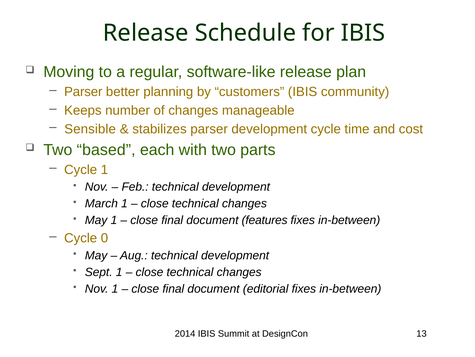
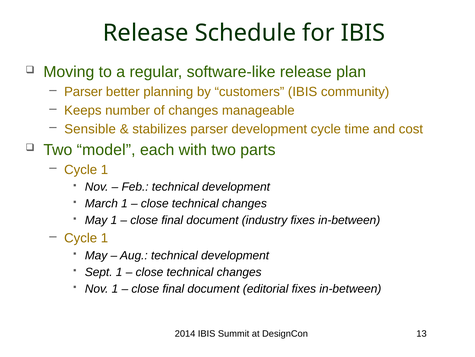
based: based -> model (106, 149)
features: features -> industry (265, 220)
0: 0 -> 1 (104, 238)
